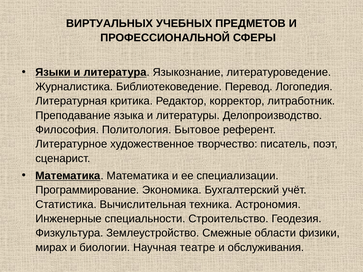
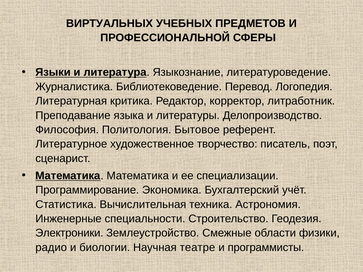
Физкультура: Физкультура -> Электроники (69, 233)
мирах: мирах -> радио (51, 248)
обслуживания: обслуживания -> программисты (266, 248)
